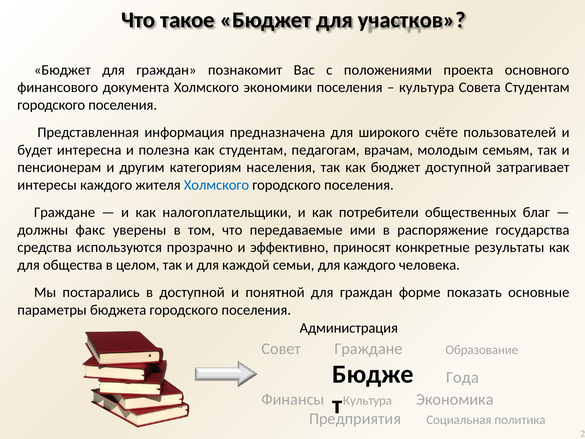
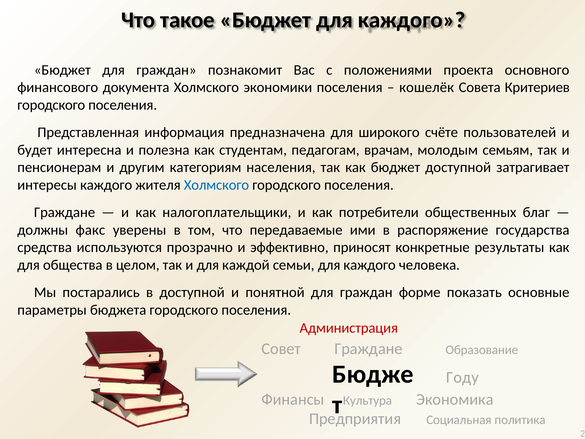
Бюджет для участков: участков -> каждого (412, 20)
культура: культура -> кошелёк (427, 87)
Совета Студентам: Студентам -> Критериев (537, 87)
Администрация colour: black -> red (349, 328)
Года: Года -> Году (463, 377)
